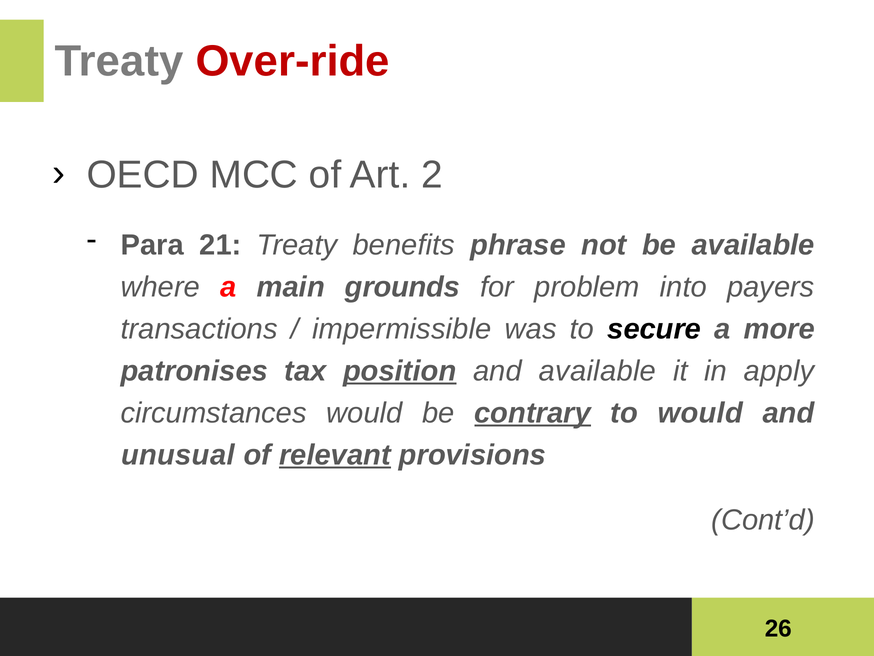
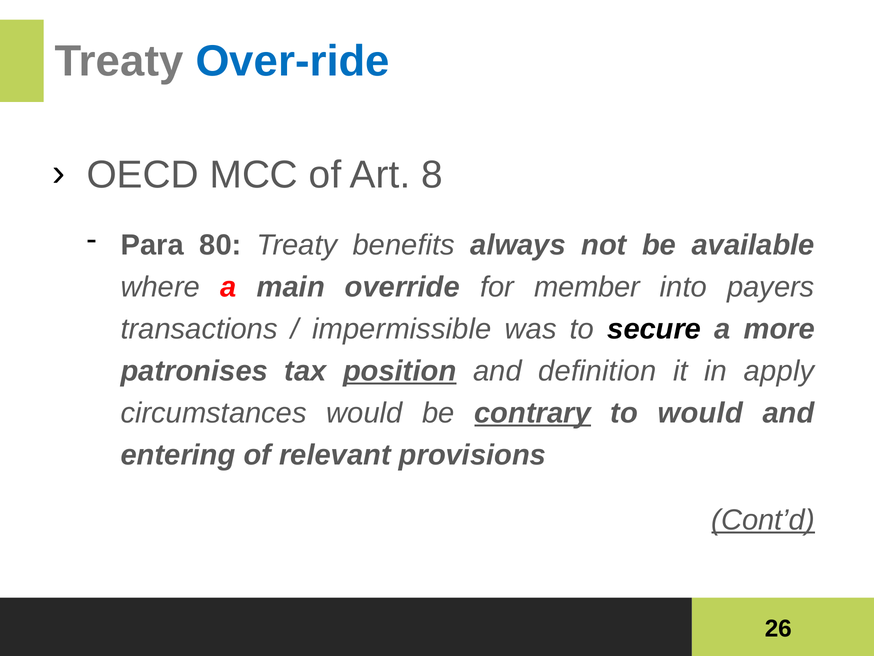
Over-ride colour: red -> blue (293, 61)
2: 2 -> 8 (432, 175)
21: 21 -> 80 (220, 245)
phrase: phrase -> always (518, 245)
grounds: grounds -> override (402, 287)
problem: problem -> member (587, 287)
and available: available -> definition (597, 371)
unusual: unusual -> entering (178, 455)
relevant underline: present -> none (335, 455)
Cont’d underline: none -> present (763, 520)
